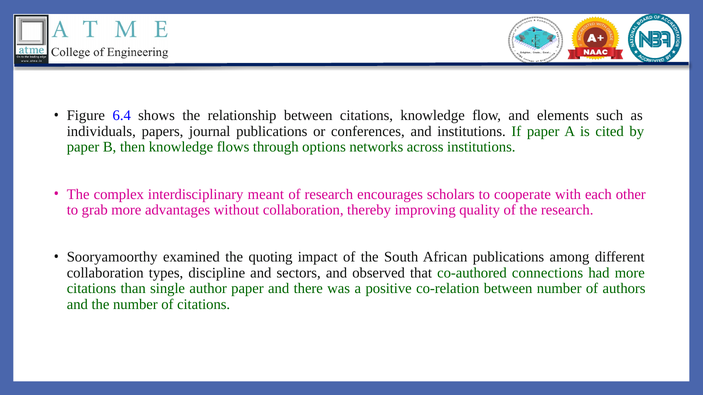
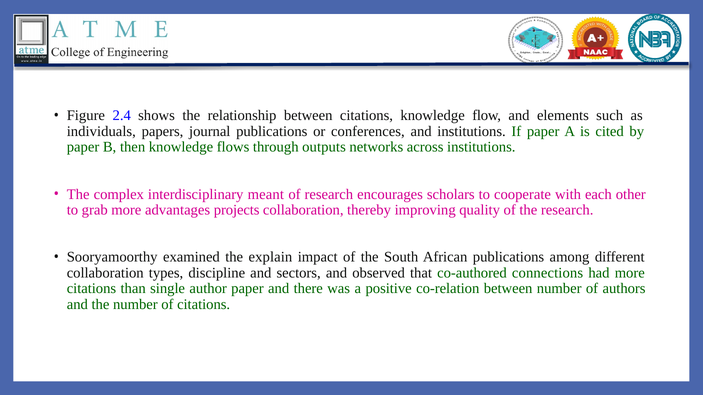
6.4: 6.4 -> 2.4 (122, 116)
options: options -> outputs (324, 147)
without: without -> projects (237, 210)
quoting: quoting -> explain (270, 257)
